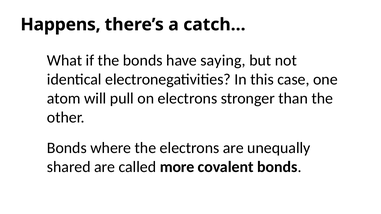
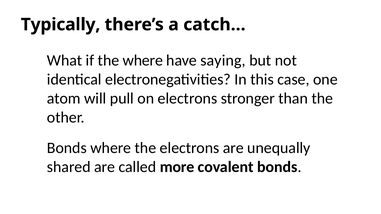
Happens: Happens -> Typically (61, 25)
the bonds: bonds -> where (143, 60)
